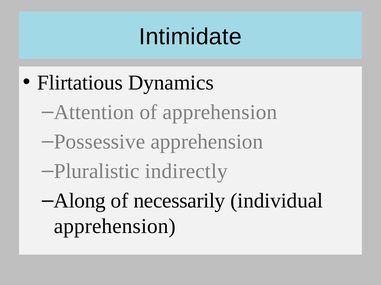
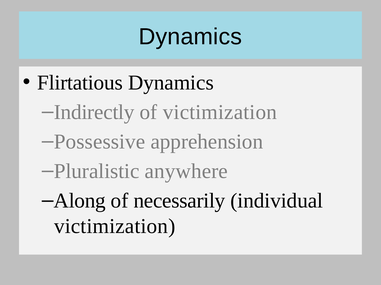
Intimidate: Intimidate -> Dynamics (190, 37)
Attention: Attention -> Indirectly (94, 112)
of apprehension: apprehension -> victimization (220, 112)
indirectly: indirectly -> anywhere (186, 172)
apprehension: apprehension -> victimization (115, 227)
